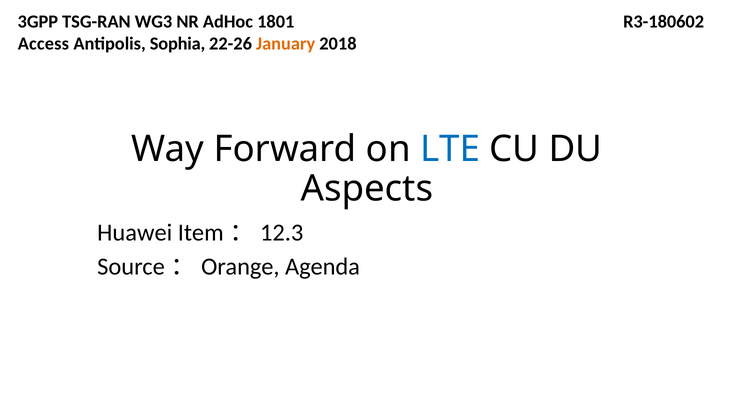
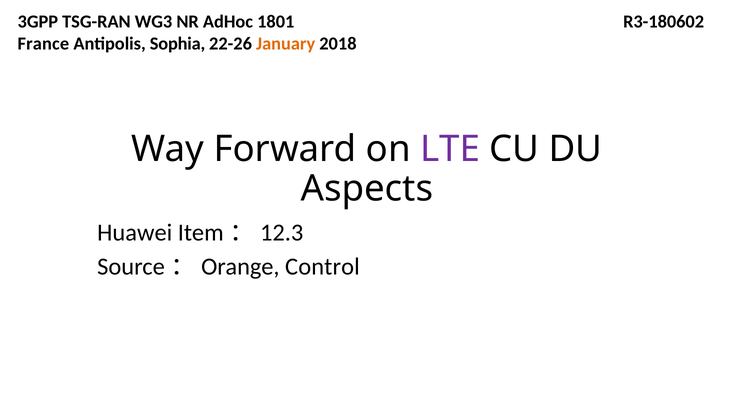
Access: Access -> France (43, 44)
LTE colour: blue -> purple (450, 149)
Agenda: Agenda -> Control (322, 267)
